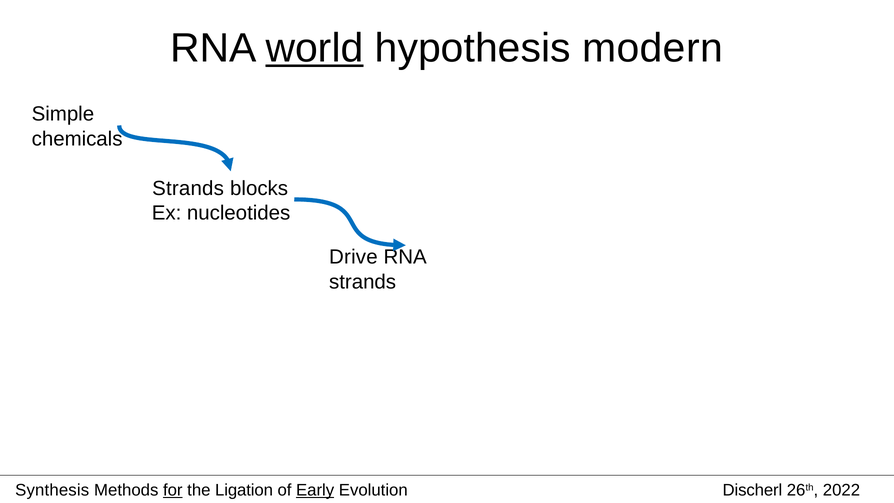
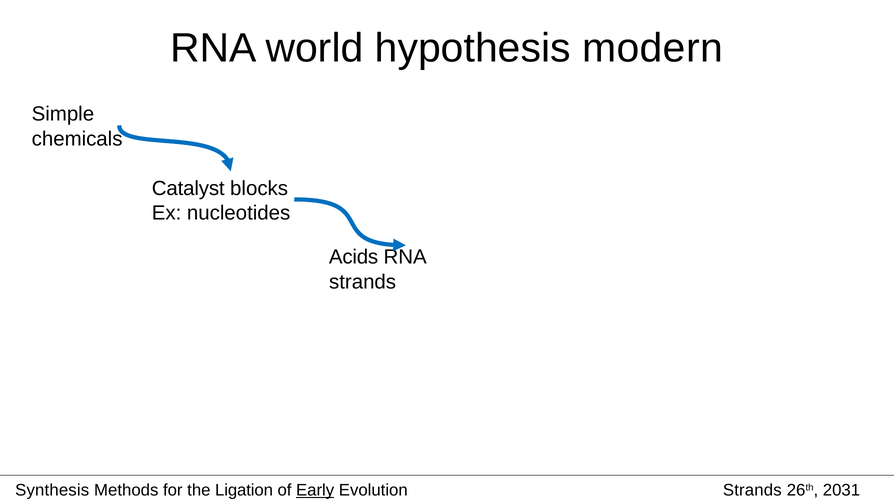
world underline: present -> none (315, 48)
Strands: Strands -> Catalyst (188, 188)
Drive: Drive -> Acids (354, 257)
for underline: present -> none (173, 490)
Evolution Discherl: Discherl -> Strands (752, 490)
2022: 2022 -> 2031 (841, 490)
